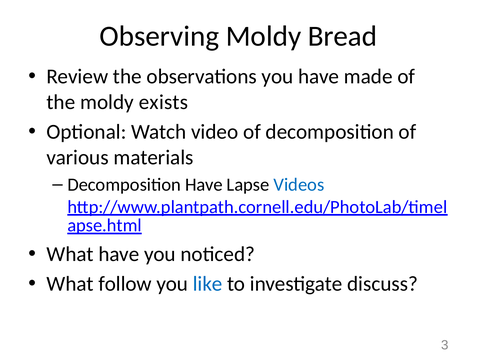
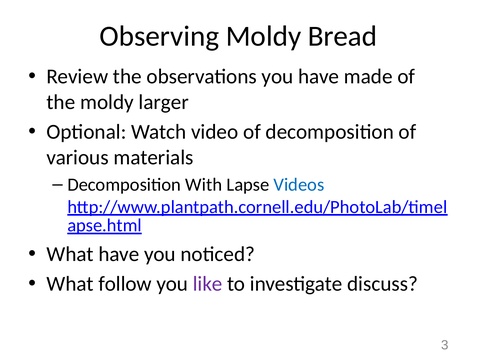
exists: exists -> larger (164, 102)
Decomposition Have: Have -> With (204, 185)
like colour: blue -> purple (208, 284)
